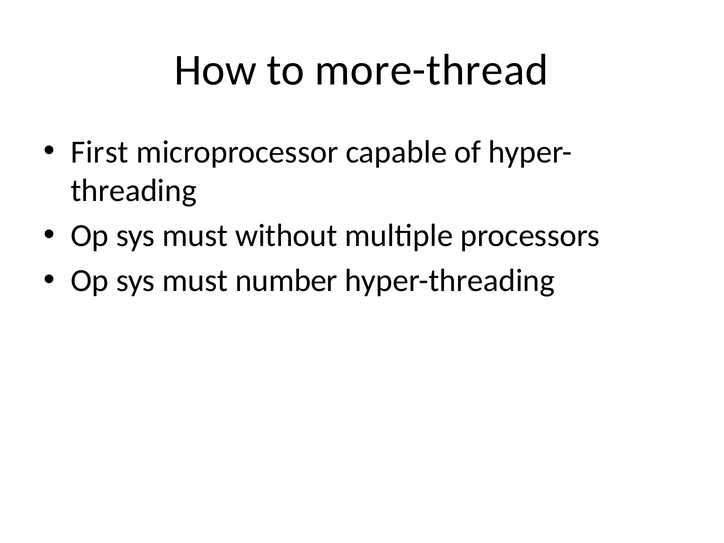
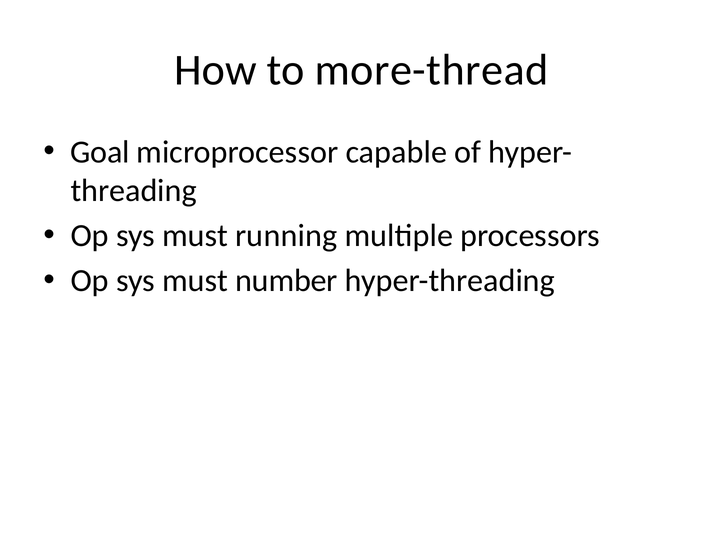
First: First -> Goal (100, 152)
without: without -> running (286, 236)
